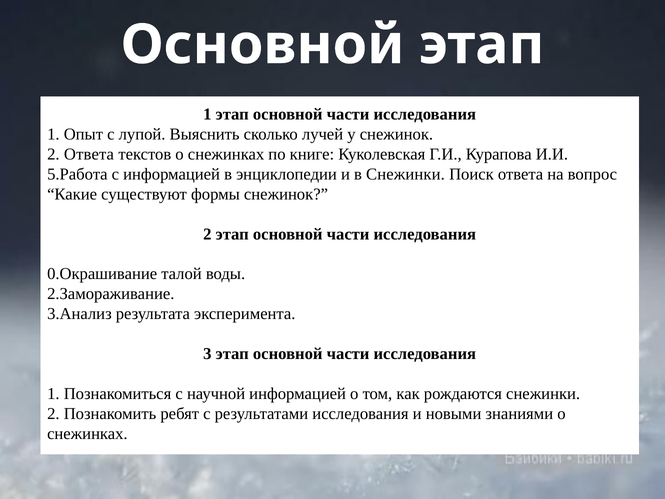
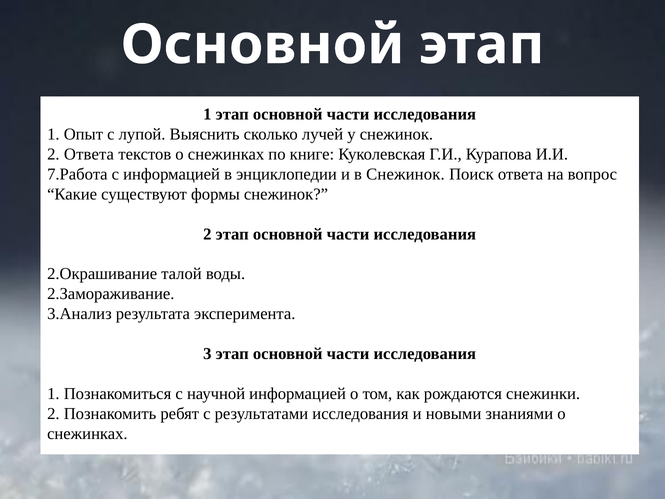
5.Работа: 5.Работа -> 7.Работа (77, 174)
в Снежинки: Снежинки -> Снежинок (405, 174)
0.Окрашивание: 0.Окрашивание -> 2.Окрашивание (102, 274)
